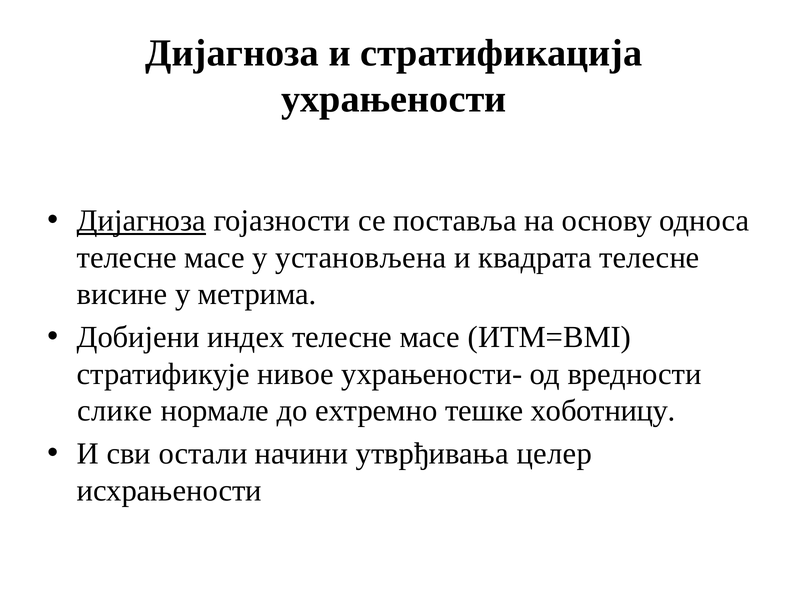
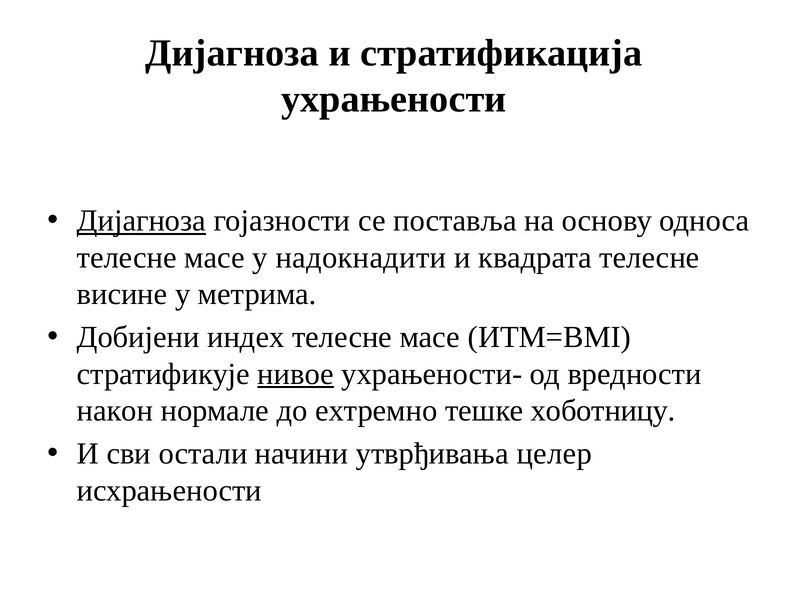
установљена: установљена -> надокнадити (361, 257)
нивое underline: none -> present (296, 374)
слике: слике -> након (115, 411)
